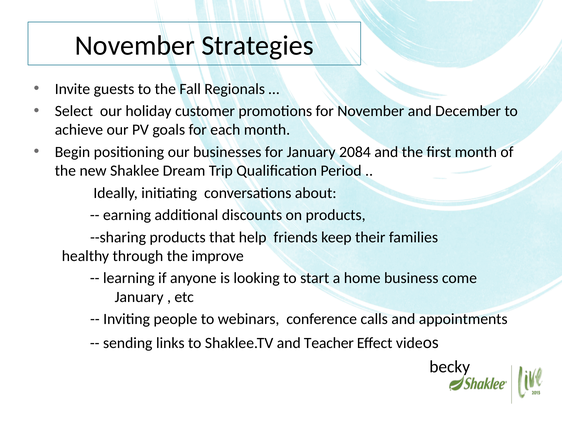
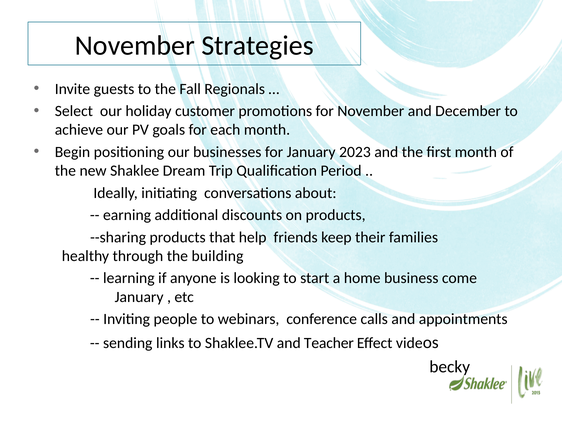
2084: 2084 -> 2023 (355, 152)
improve: improve -> building (218, 256)
